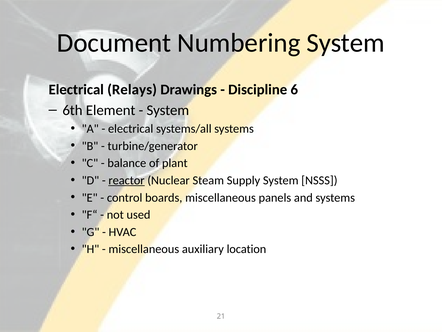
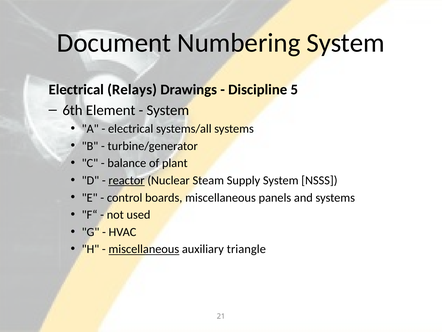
6: 6 -> 5 (294, 89)
miscellaneous underline: none -> present (144, 249)
location: location -> triangle (246, 249)
